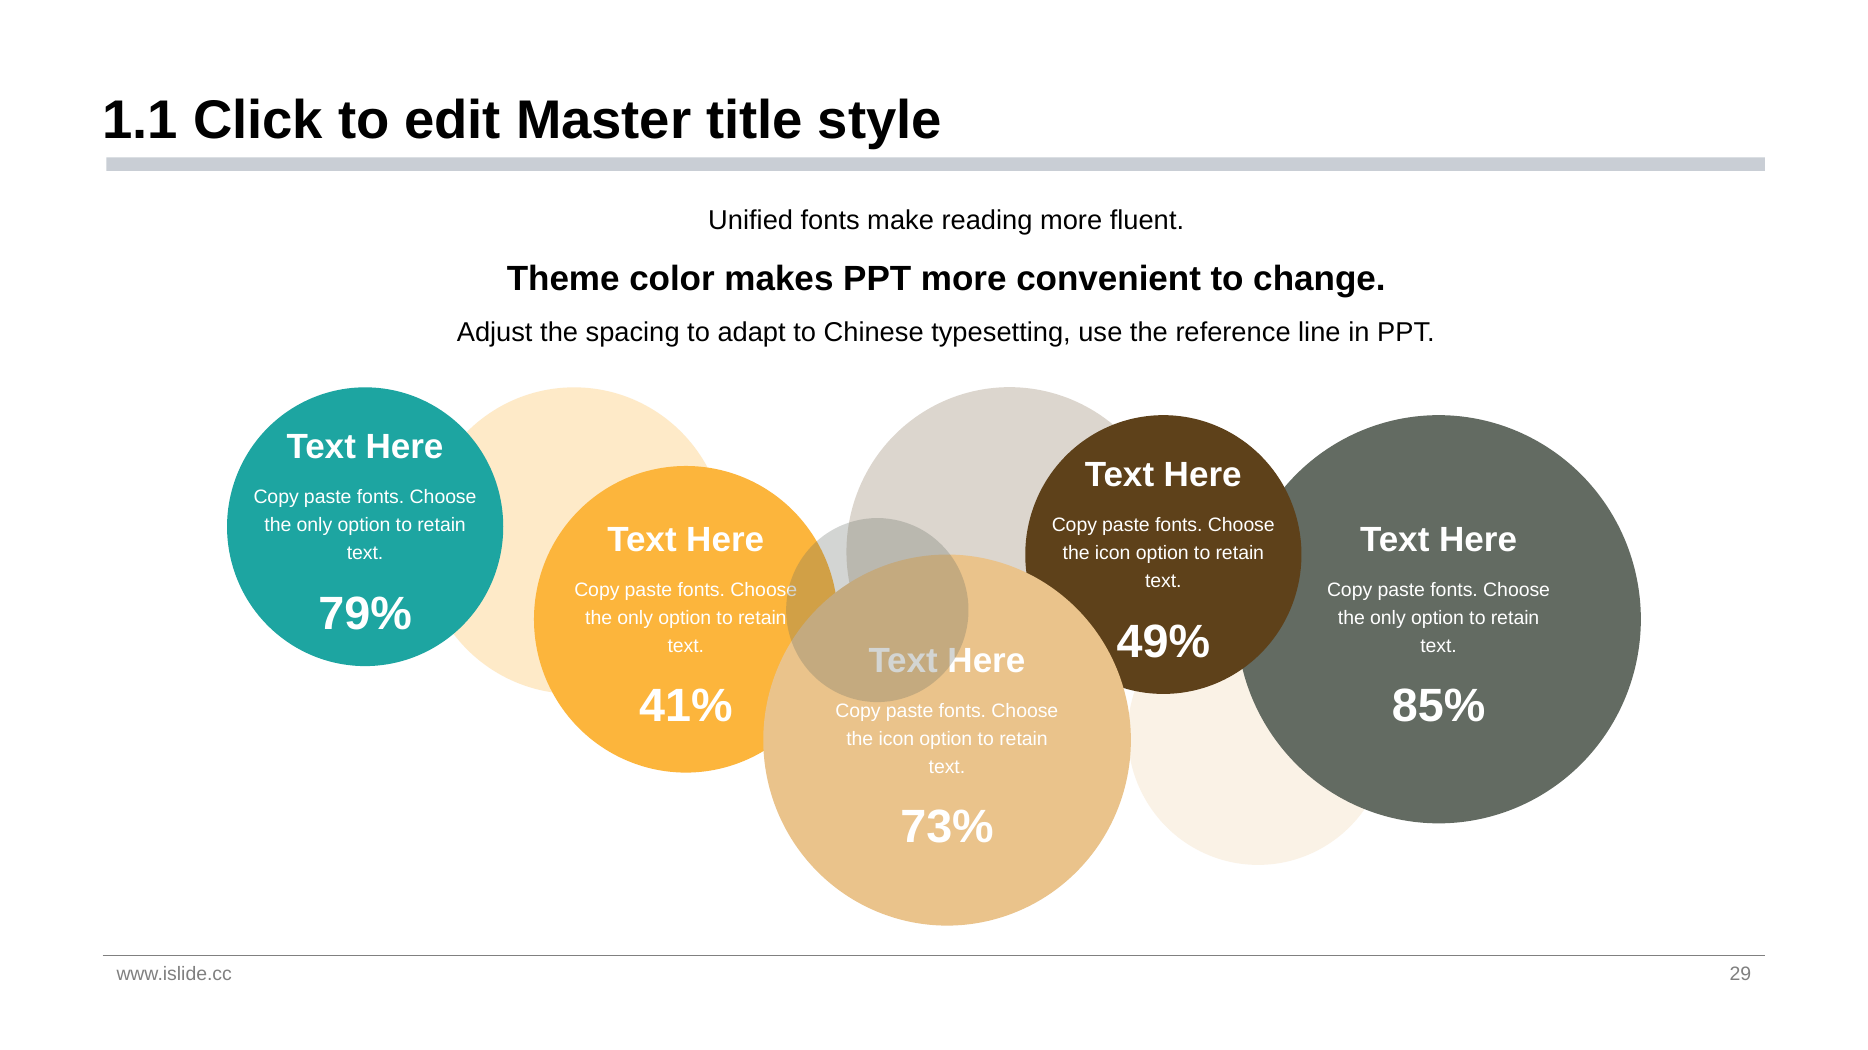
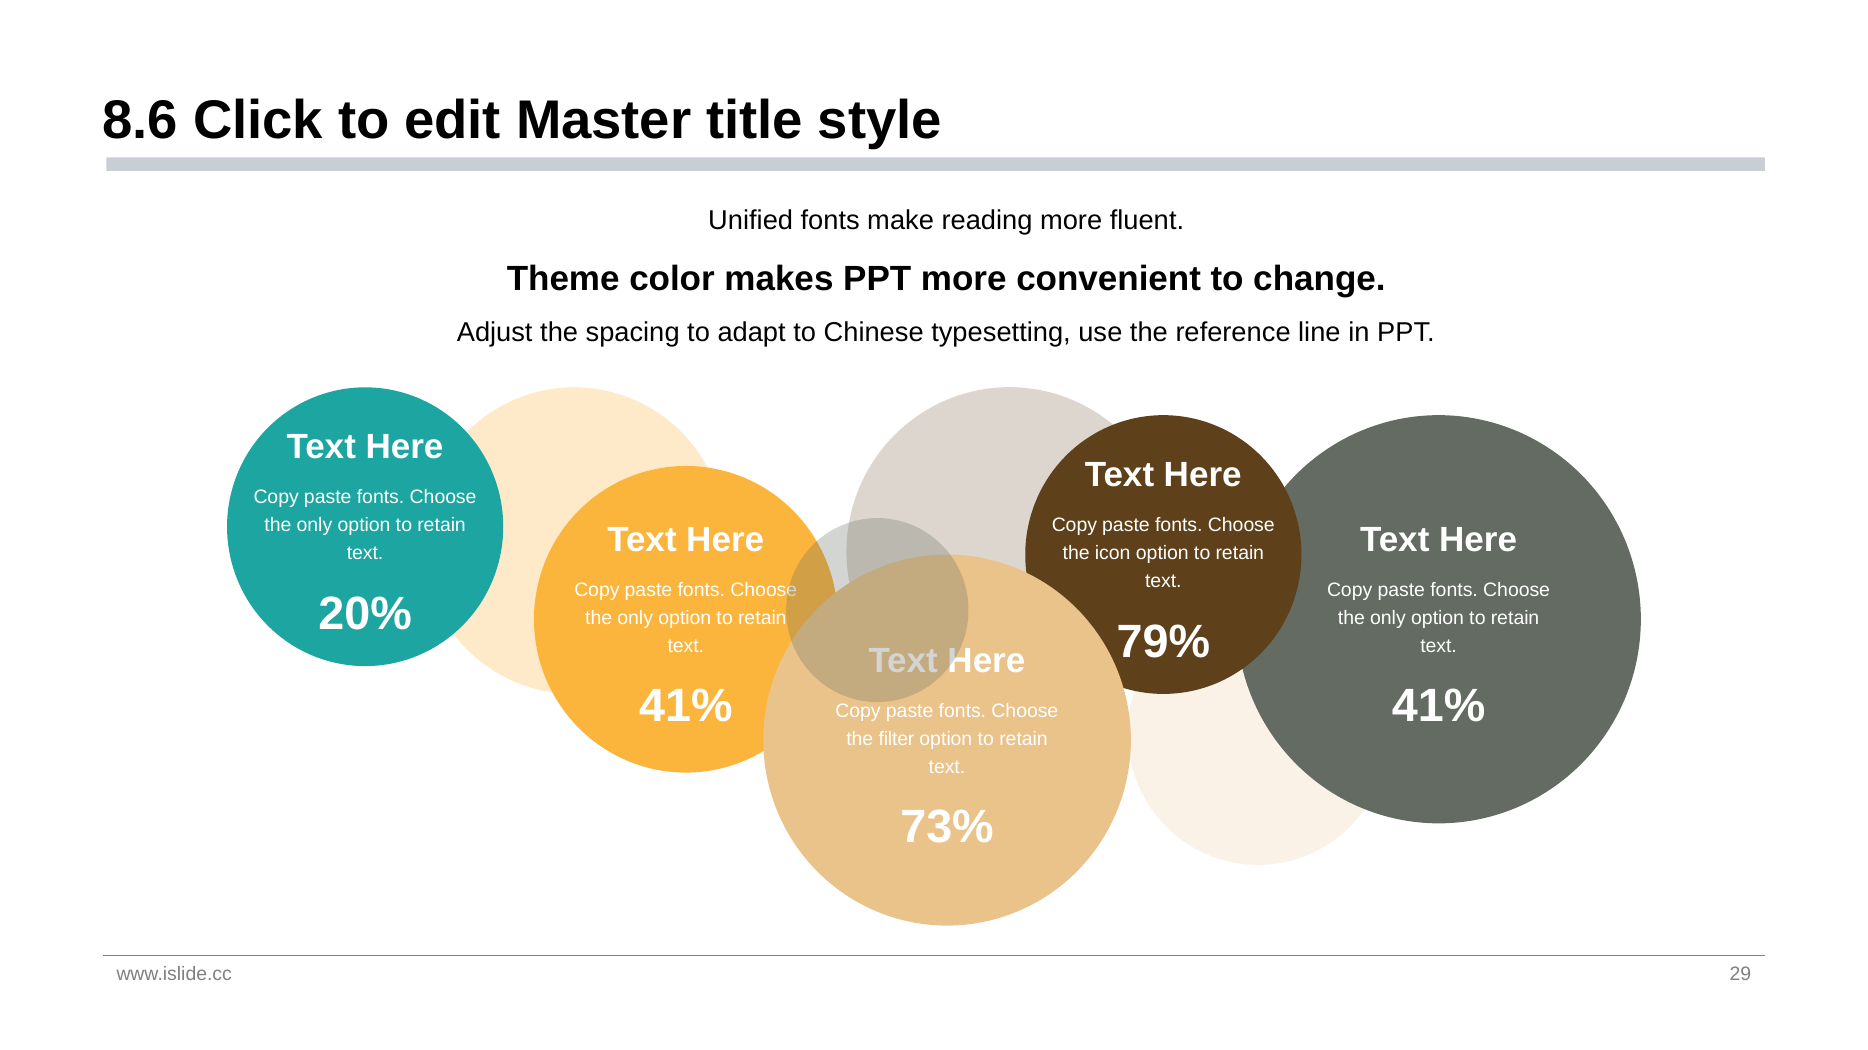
1.1: 1.1 -> 8.6 (140, 121)
79%: 79% -> 20% (365, 614)
49%: 49% -> 79% (1163, 642)
85%: 85% -> 41% (1439, 707)
icon: icon -> filter (896, 739)
